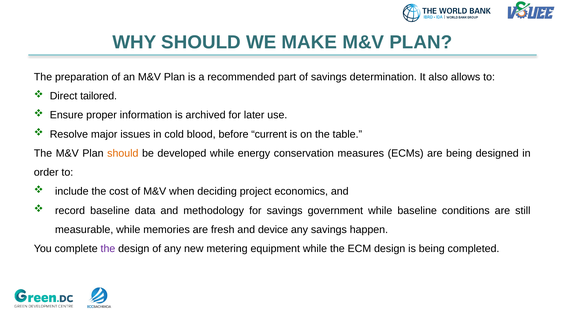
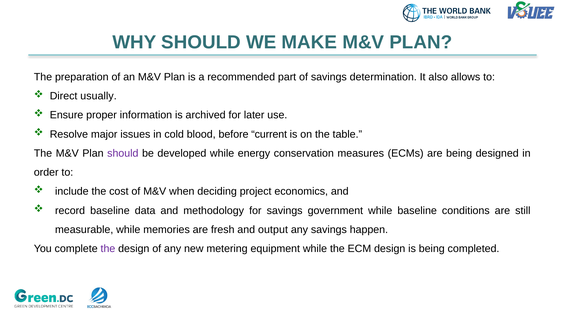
tailored: tailored -> usually (99, 96)
should colour: orange -> purple (123, 153)
device: device -> output (273, 229)
